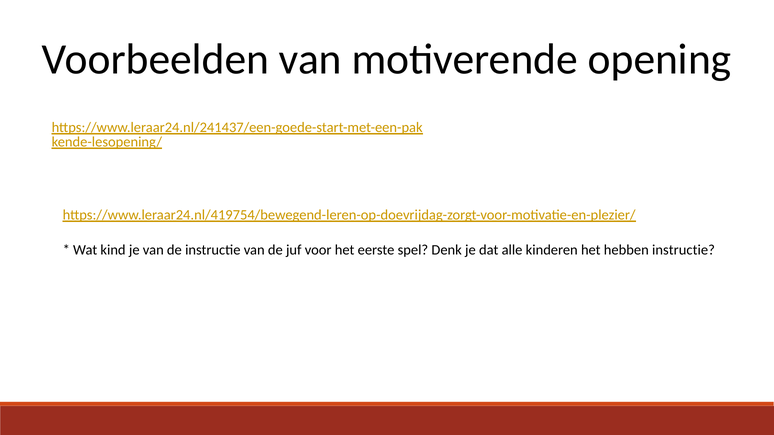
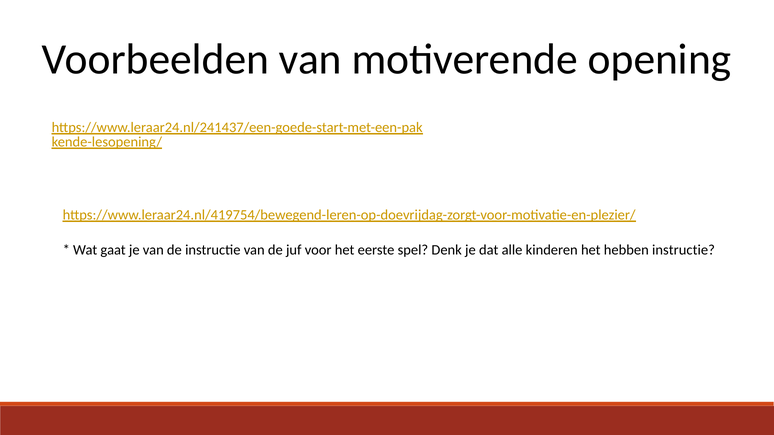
kind: kind -> gaat (113, 250)
